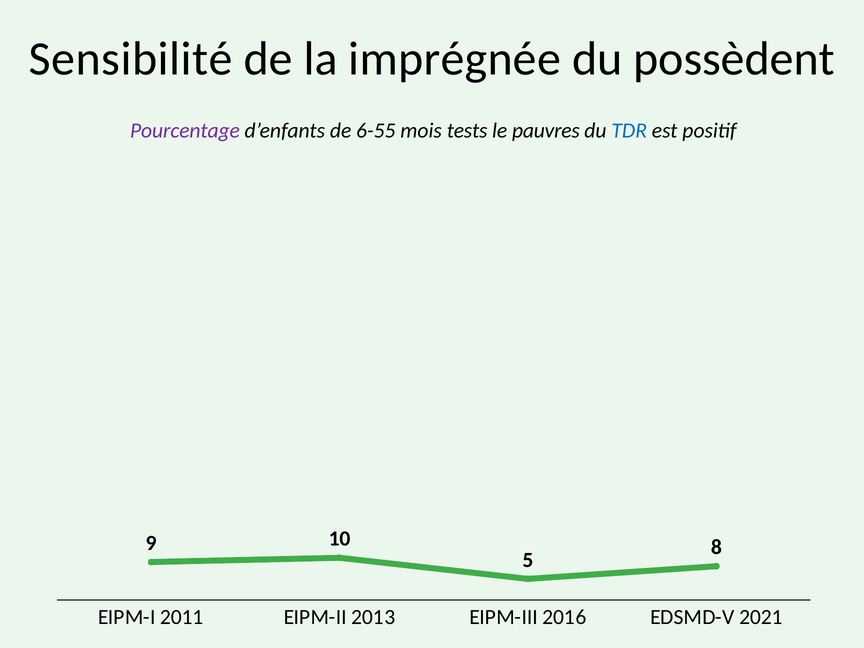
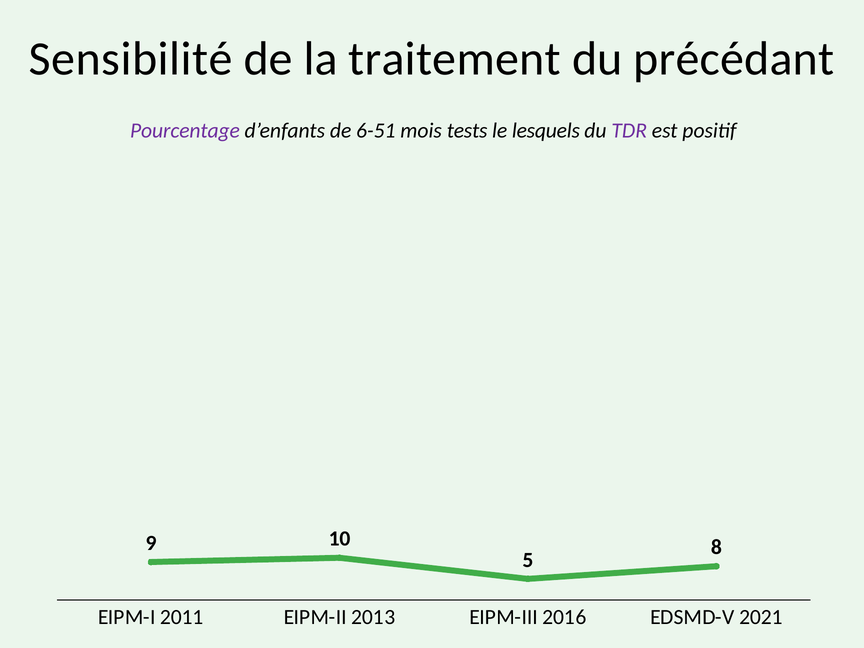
imprégnée: imprégnée -> traitement (455, 59)
possèdent: possèdent -> précédant (734, 59)
6-55: 6-55 -> 6-51 (376, 130)
pauvres: pauvres -> lesquels (546, 130)
TDR colour: blue -> purple (629, 130)
